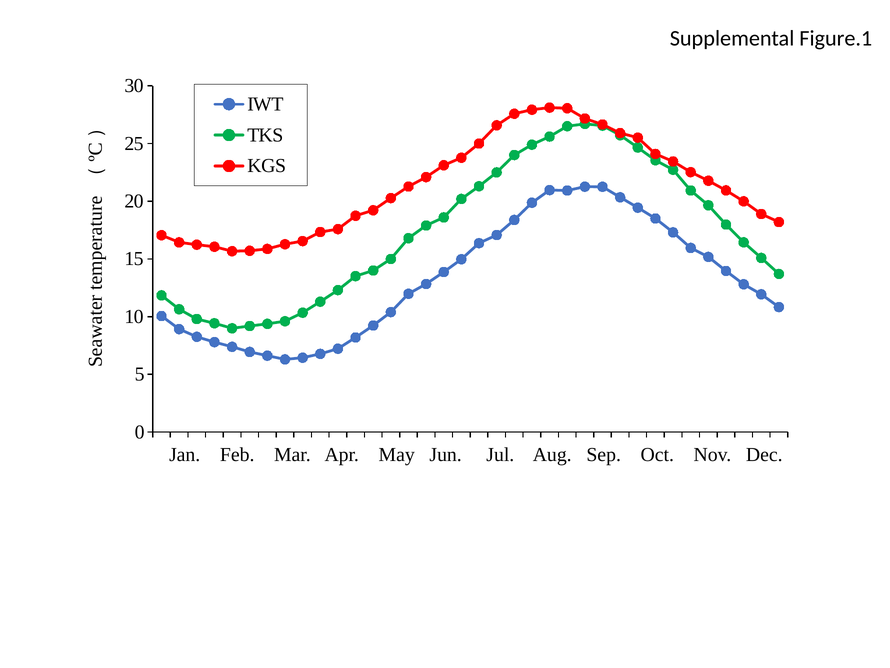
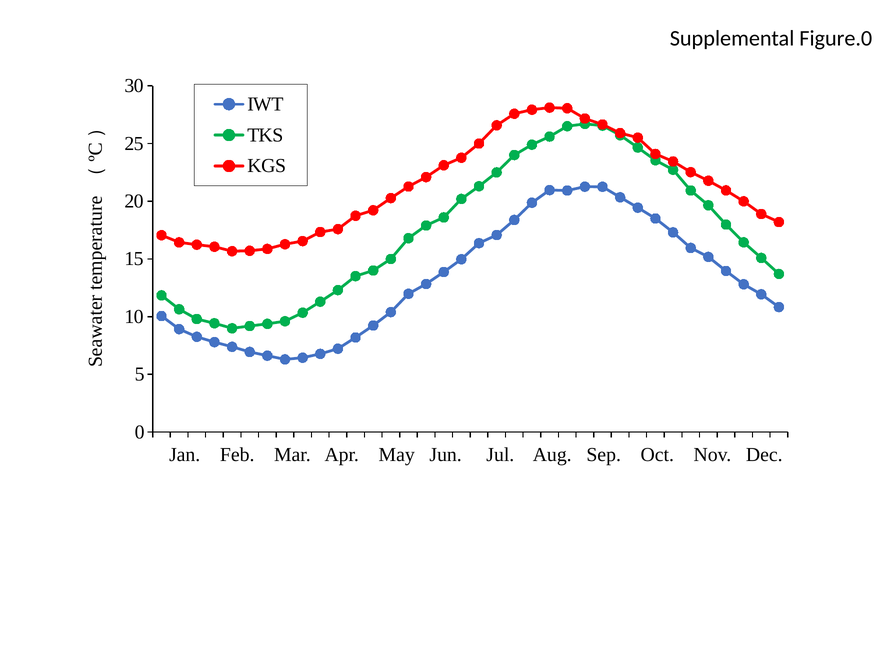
Figure.1: Figure.1 -> Figure.0 (836, 39)
